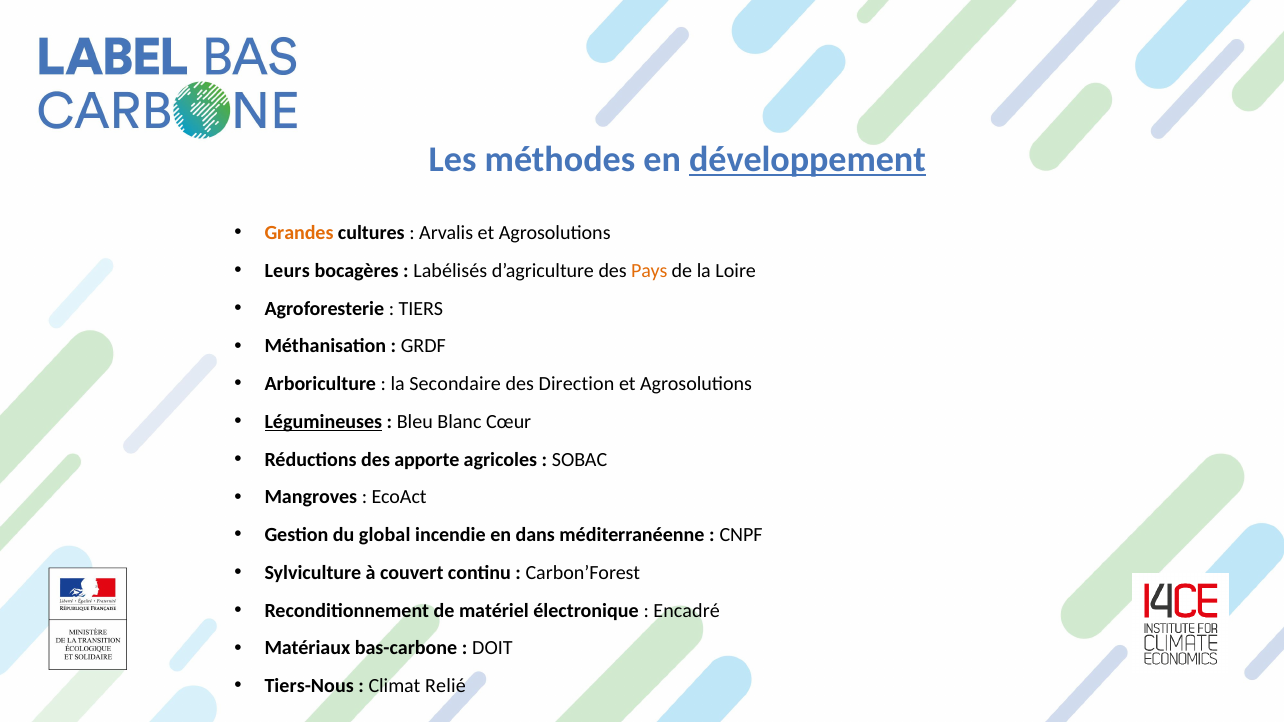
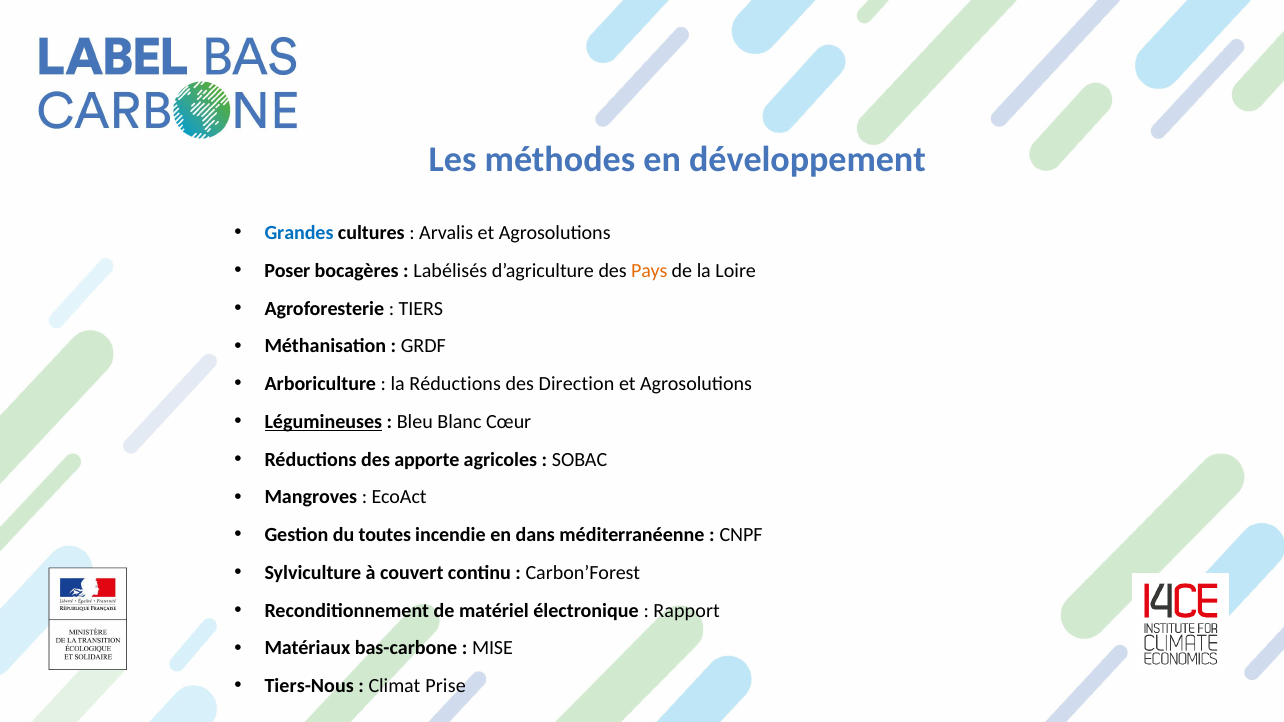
développement underline: present -> none (807, 160)
Grandes colour: orange -> blue (299, 233)
Leurs: Leurs -> Poser (287, 271)
la Secondaire: Secondaire -> Réductions (455, 384)
global: global -> toutes (385, 535)
Encadré: Encadré -> Rapport (687, 611)
DOIT: DOIT -> MISE (492, 648)
Relié: Relié -> Prise (446, 686)
